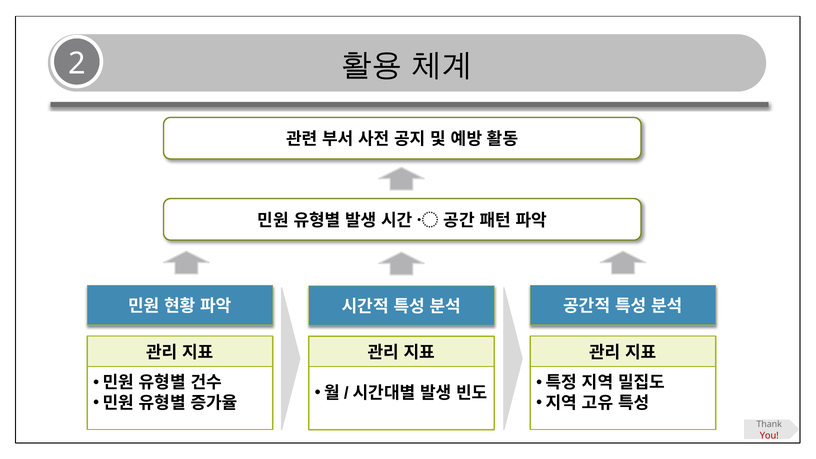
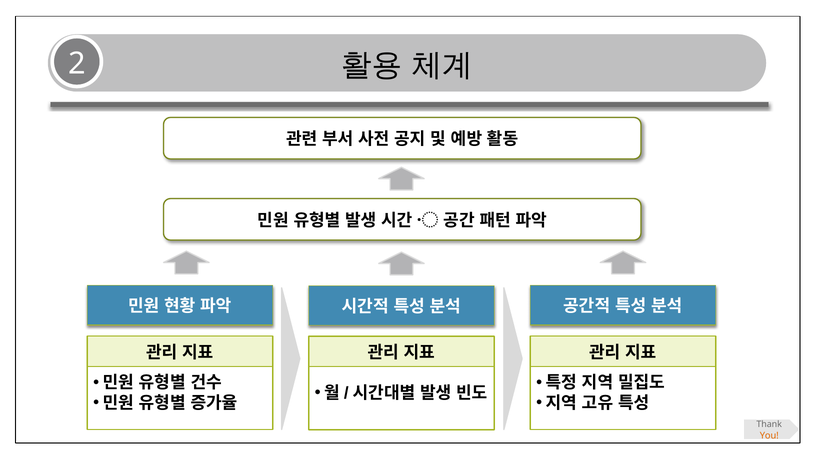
You colour: red -> orange (769, 436)
